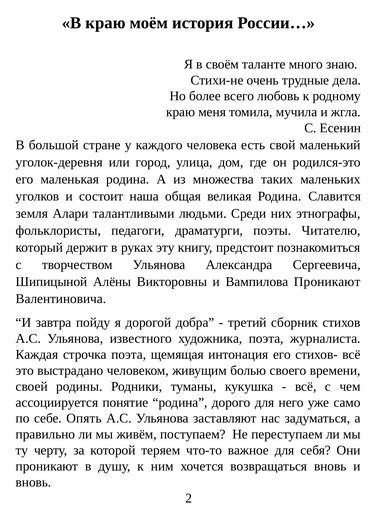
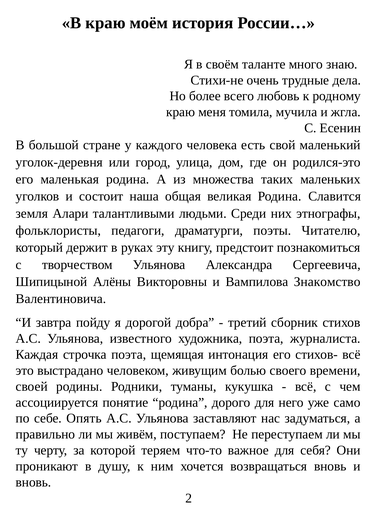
Вампилова Проникают: Проникают -> Знакомство (327, 282)
